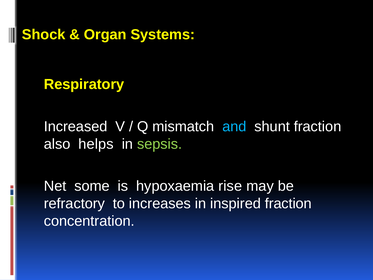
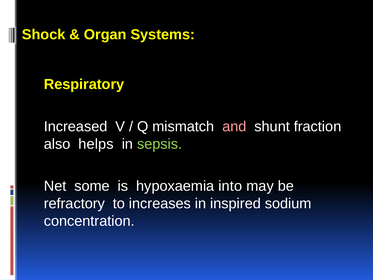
and colour: light blue -> pink (234, 126)
rise: rise -> into (230, 186)
inspired fraction: fraction -> sodium (288, 203)
